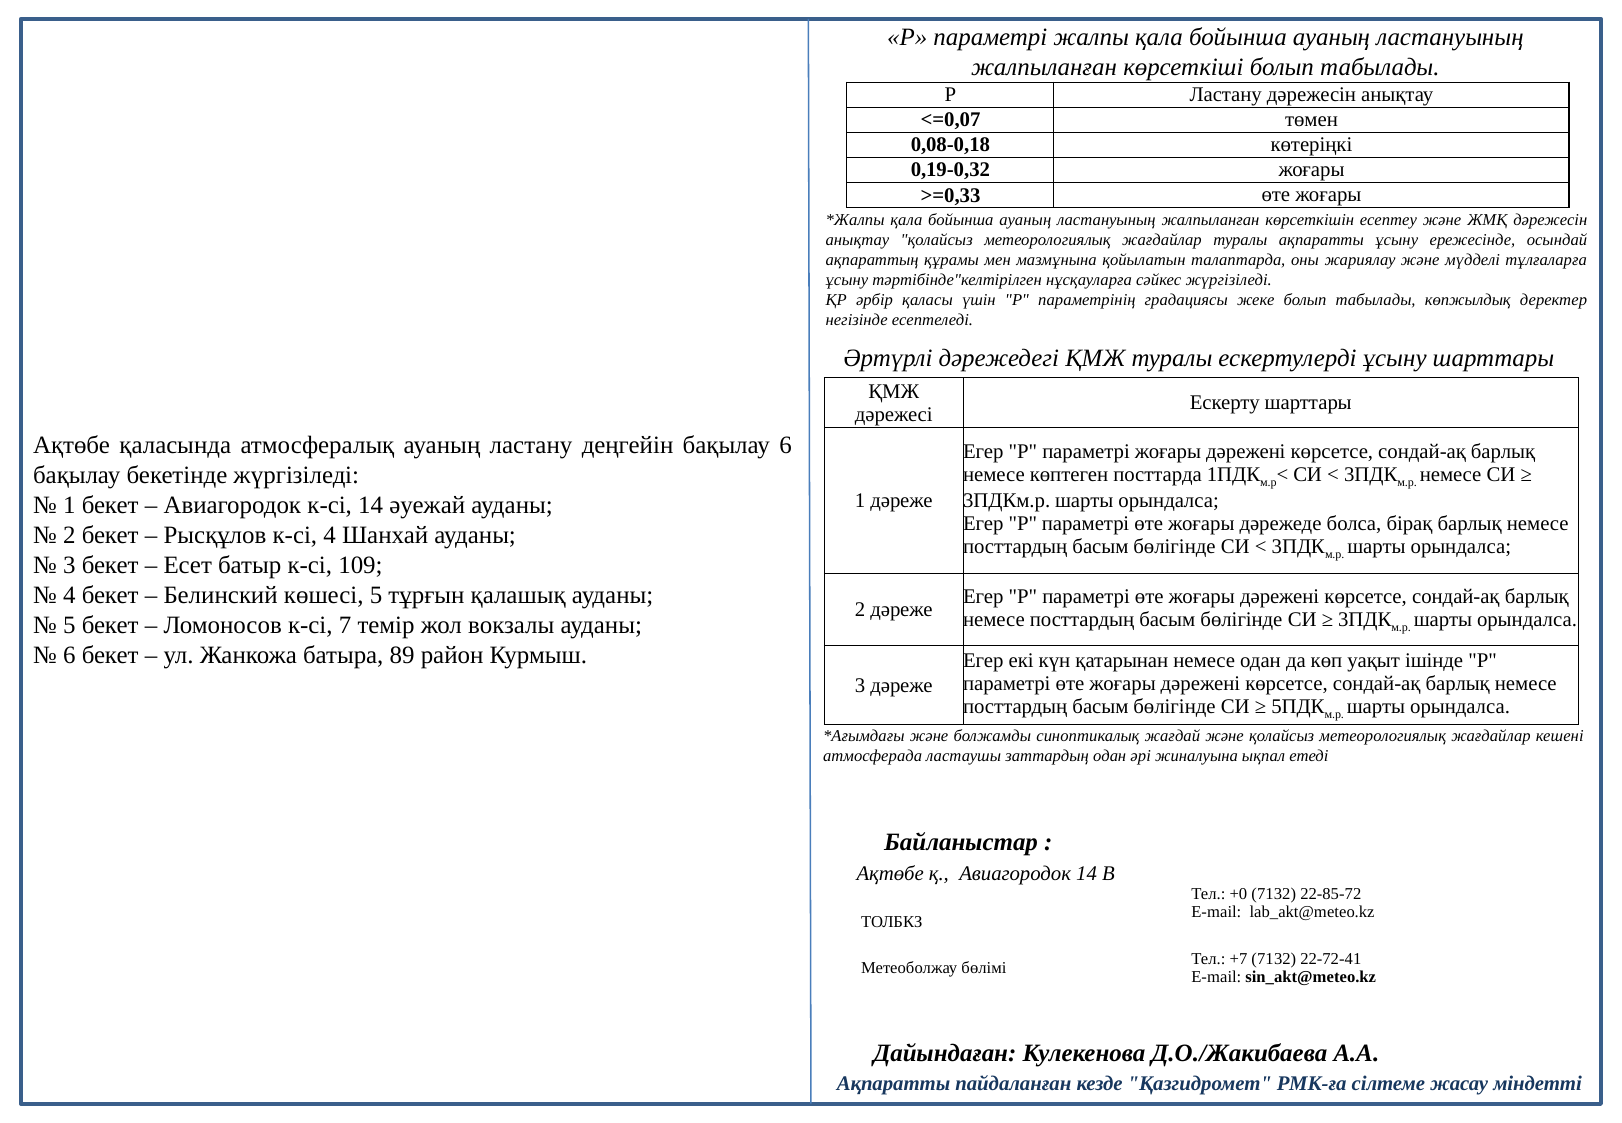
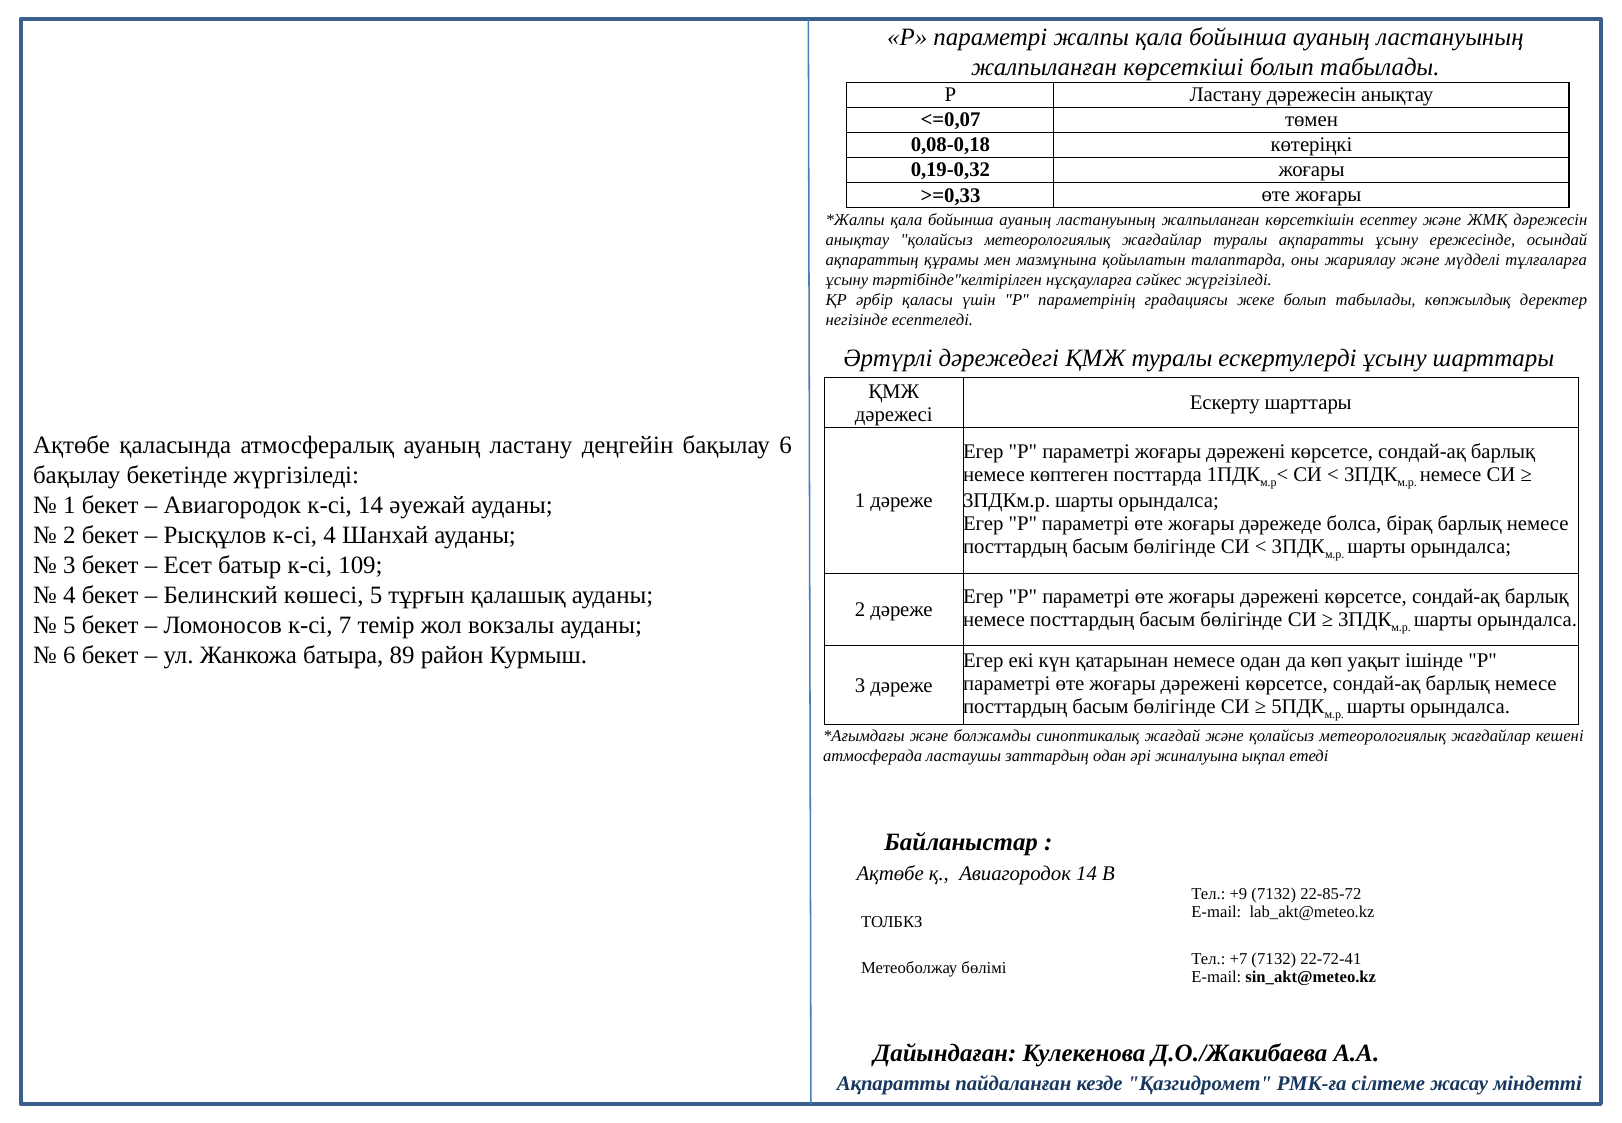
+0: +0 -> +9 (1238, 894)
